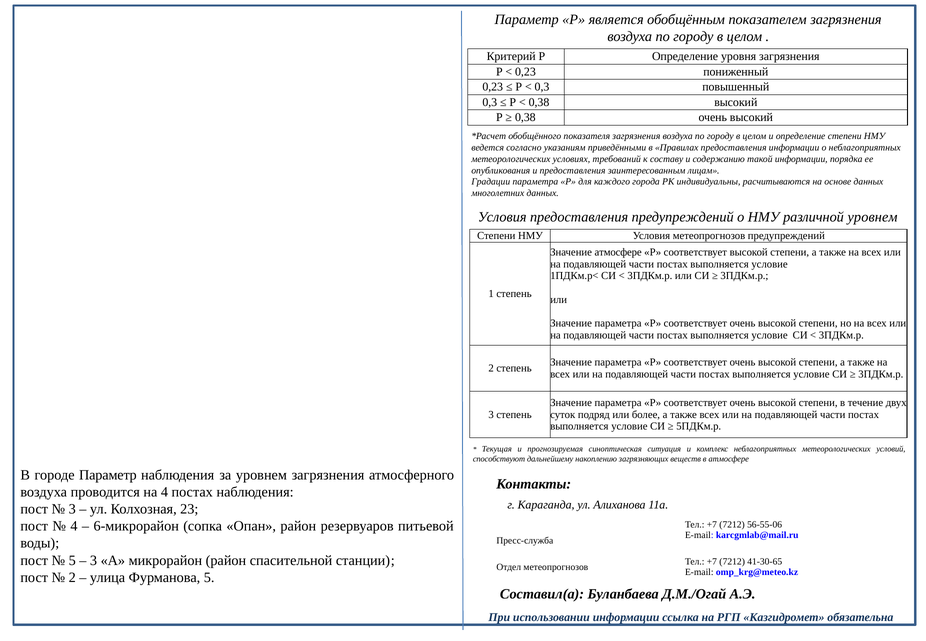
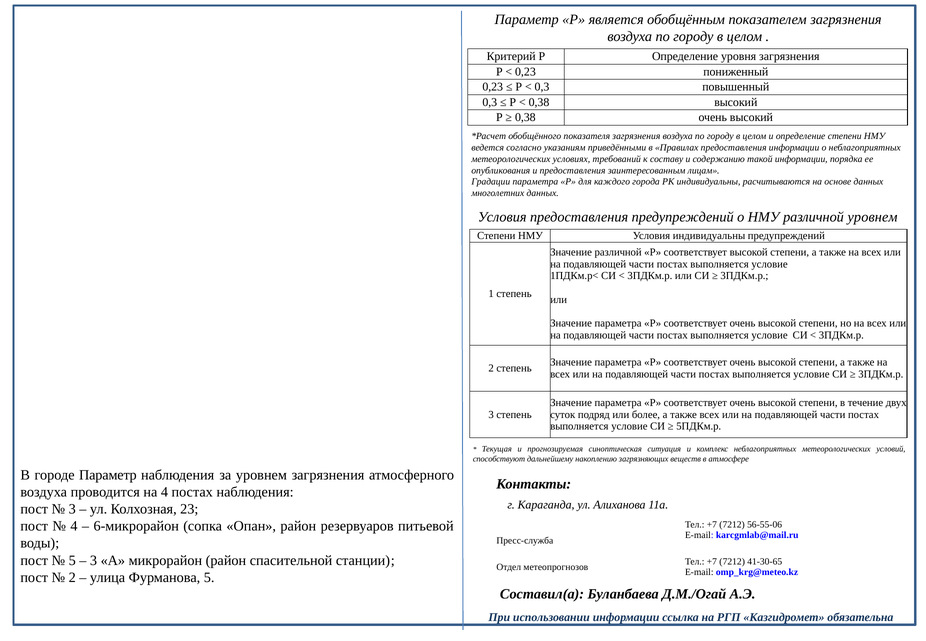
Условия метеопрогнозов: метеопрогнозов -> индивидуальны (709, 236)
Значение атмосфере: атмосфере -> различной (618, 252)
